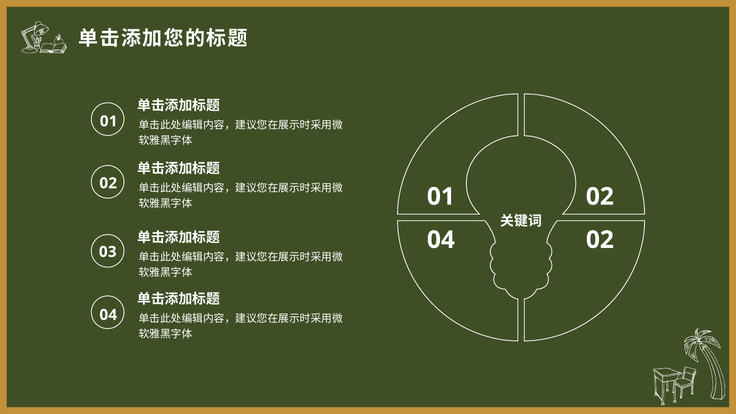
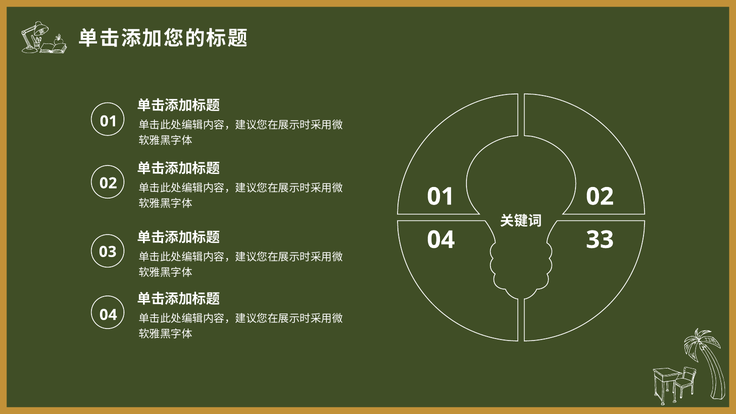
04 02: 02 -> 33 (600, 240)
